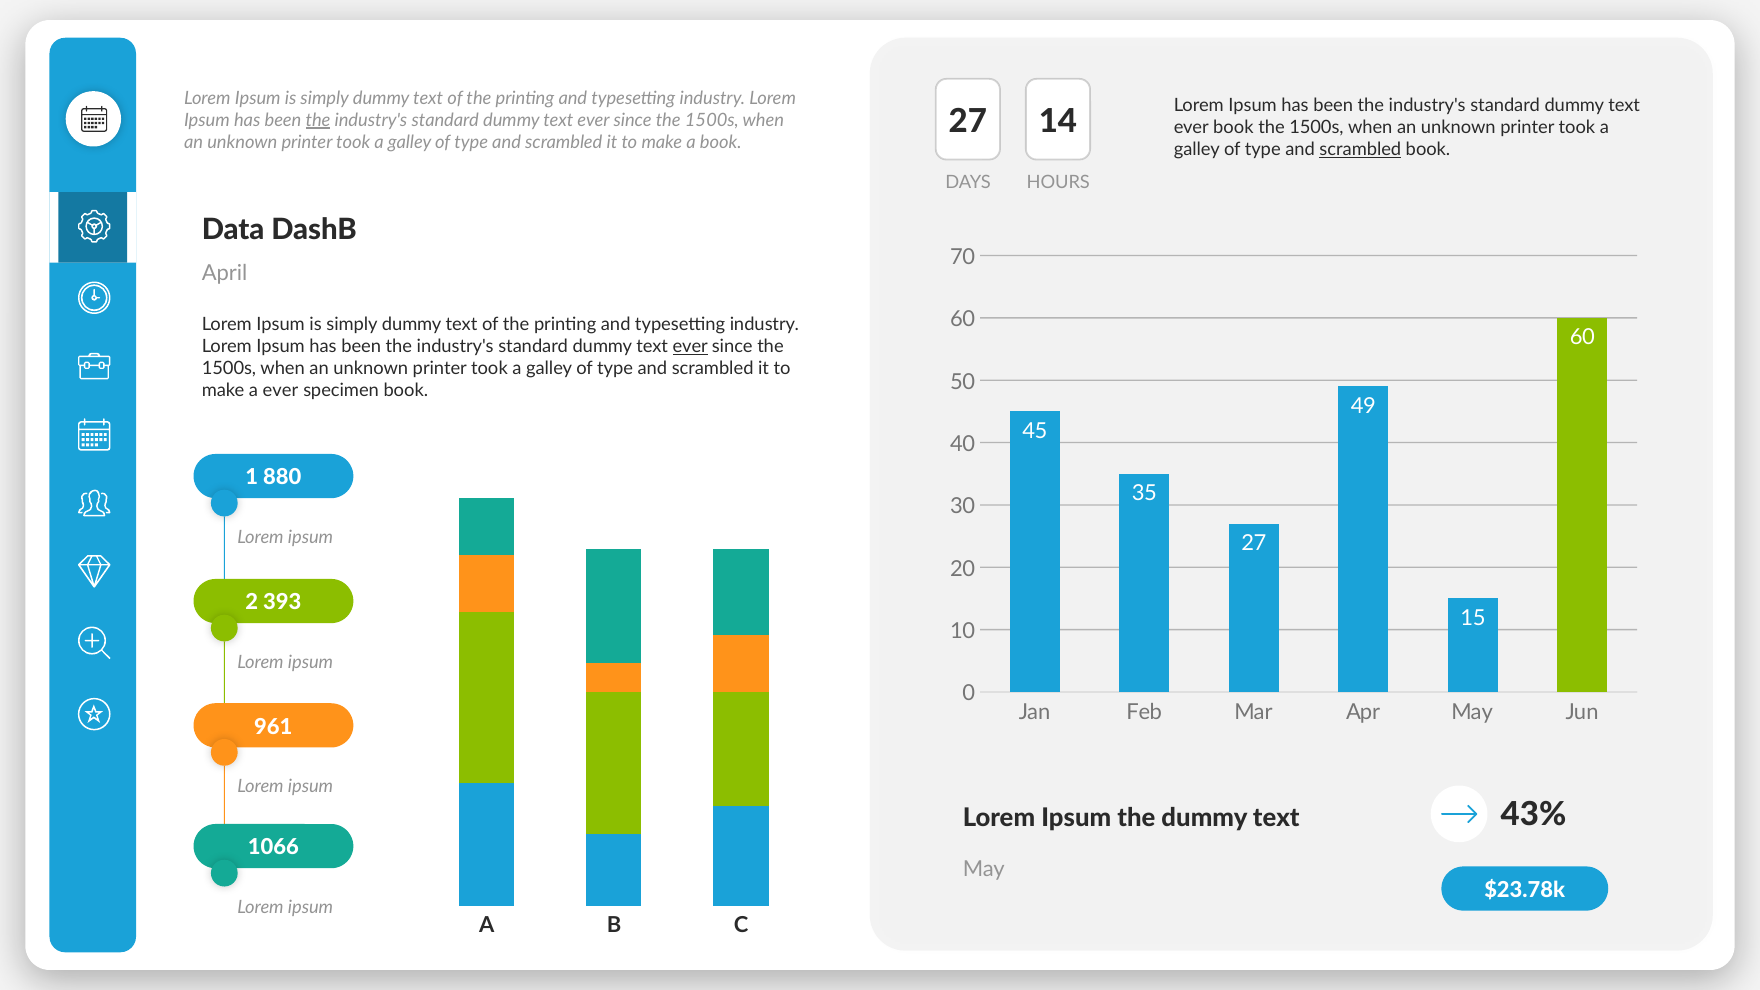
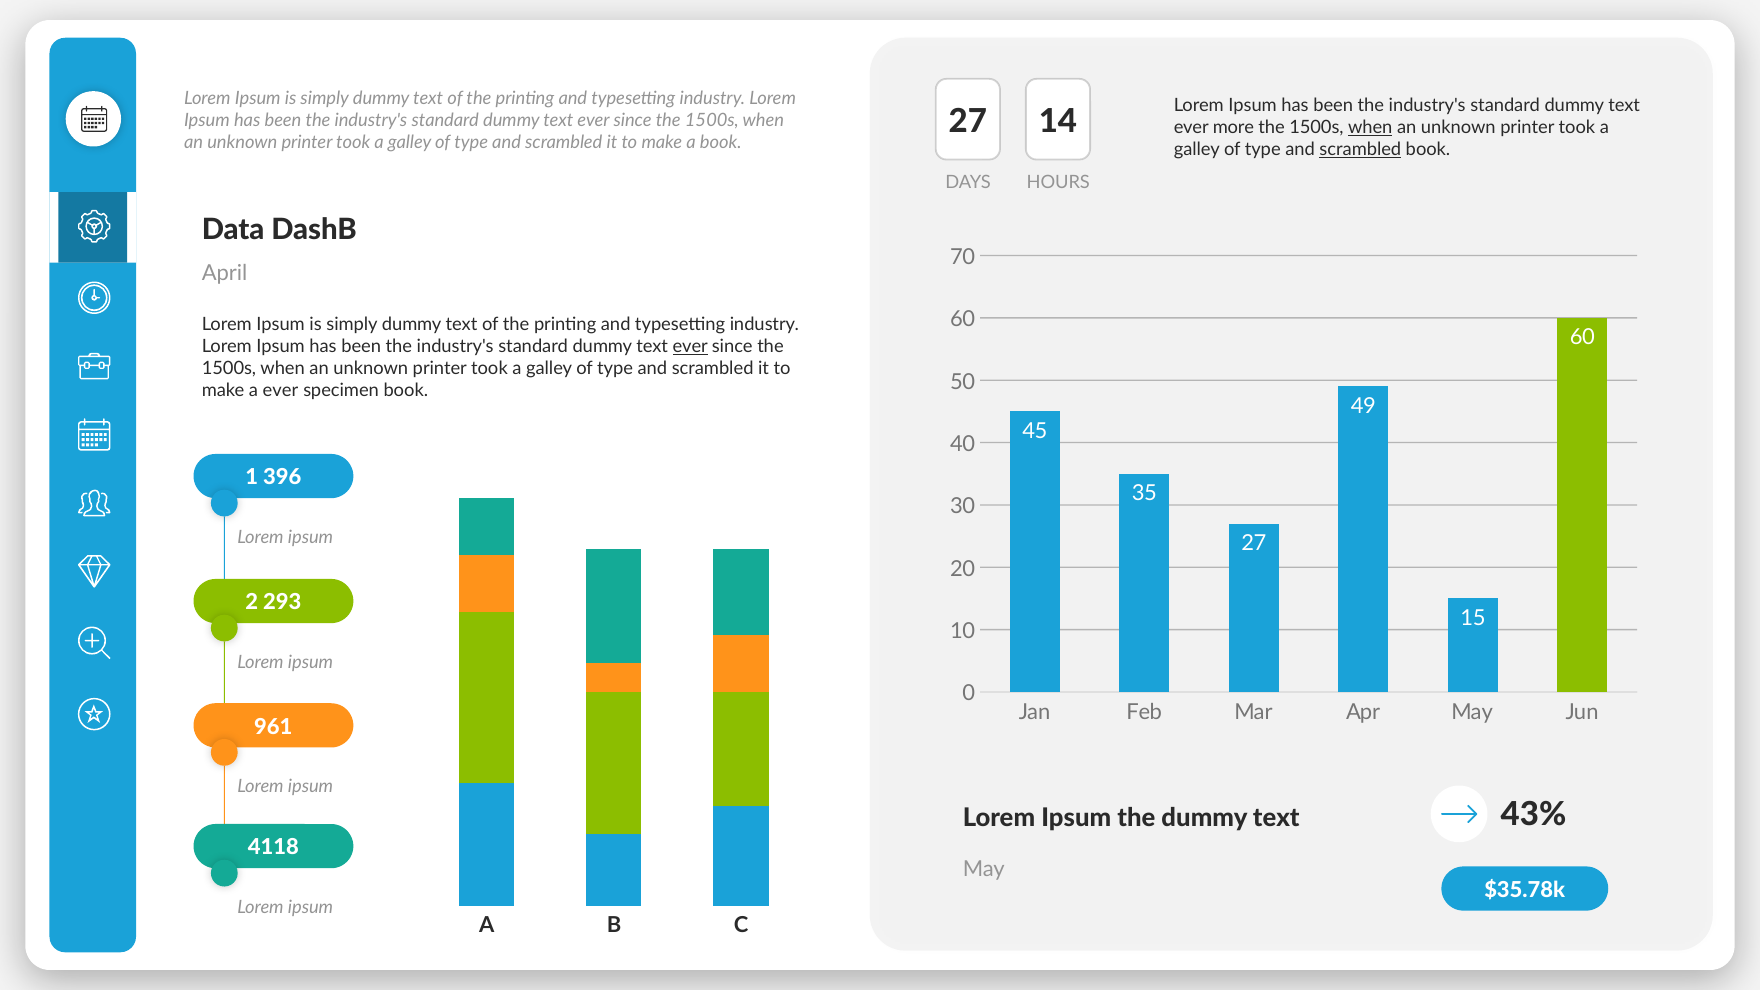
the underline: present -> none (318, 120)
ever book: book -> more (1233, 128)
when underline: none -> present (1370, 128)
880: 880 -> 396 (282, 478)
393: 393 -> 293 (282, 603)
1066: 1066 -> 4118 (273, 848)
$23.78k: $23.78k -> $35.78k (1525, 890)
